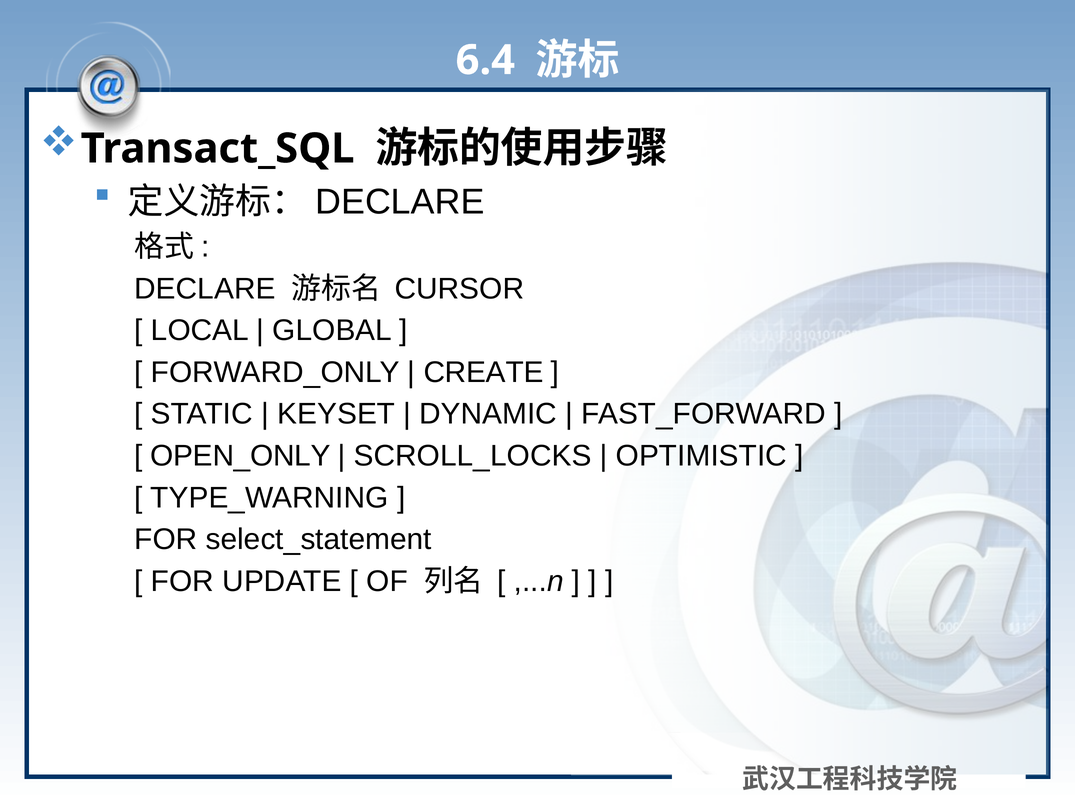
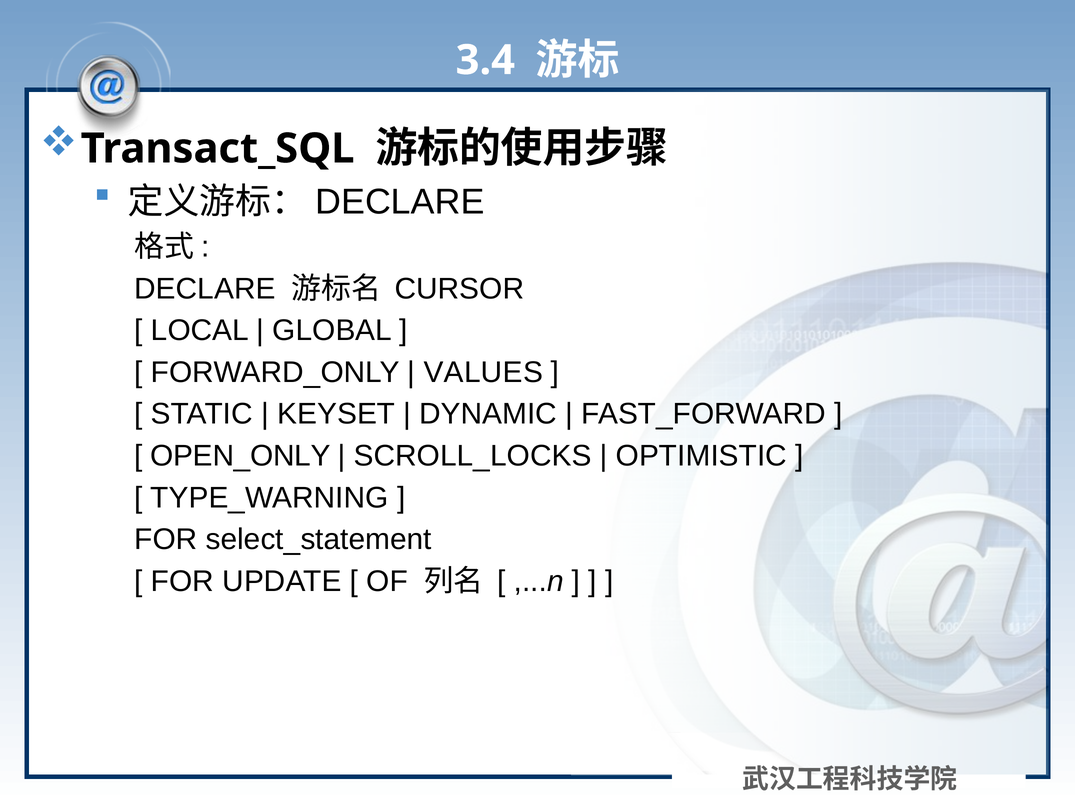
6.4: 6.4 -> 3.4 (485, 60)
CREATE: CREATE -> VALUES (483, 372)
